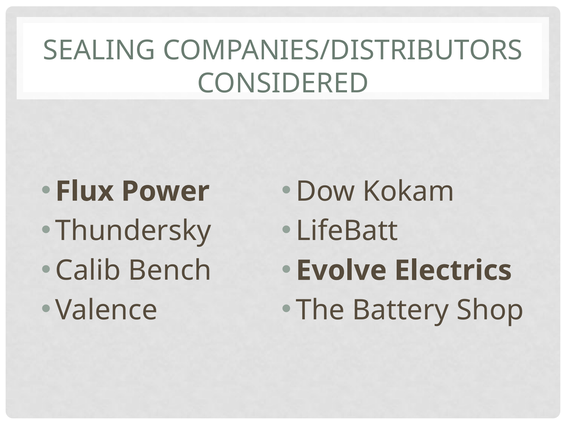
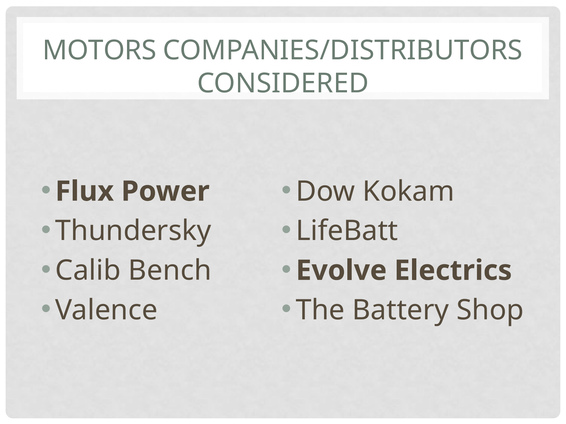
SEALING: SEALING -> MOTORS (99, 51)
